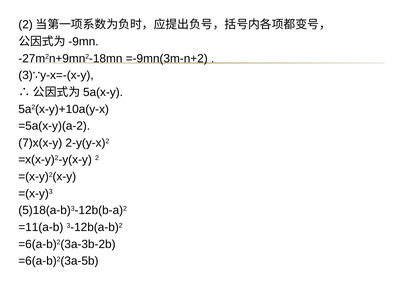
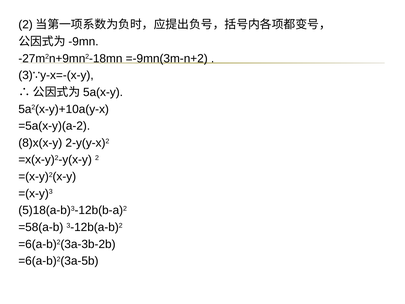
7)x(x-y: 7)x(x-y -> 8)x(x-y (40, 143)
=11(a-b: =11(a-b -> =58(a-b (41, 227)
